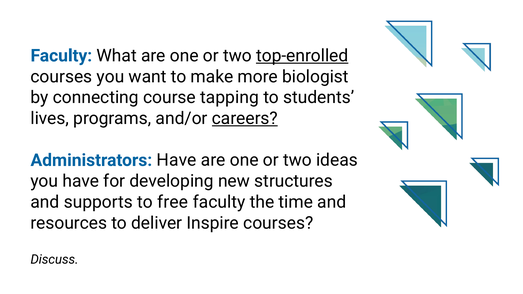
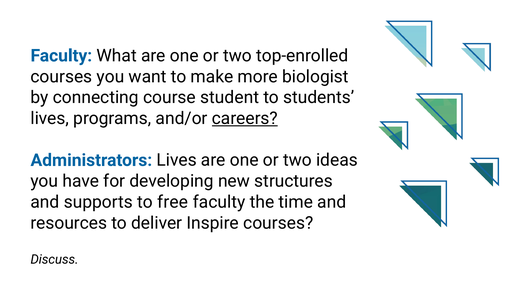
top-enrolled underline: present -> none (302, 56)
tapping: tapping -> student (230, 98)
Administrators Have: Have -> Lives (177, 160)
